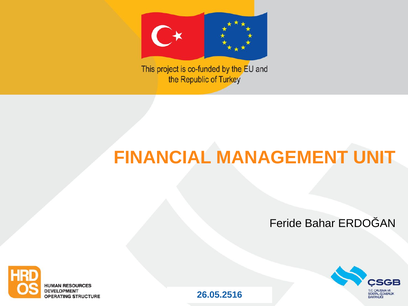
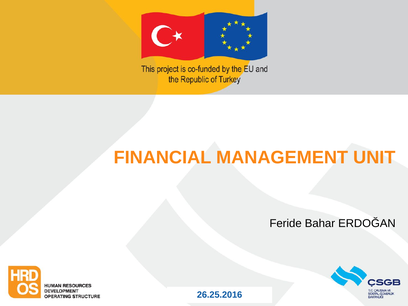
26.05.2516: 26.05.2516 -> 26.25.2016 (220, 295)
